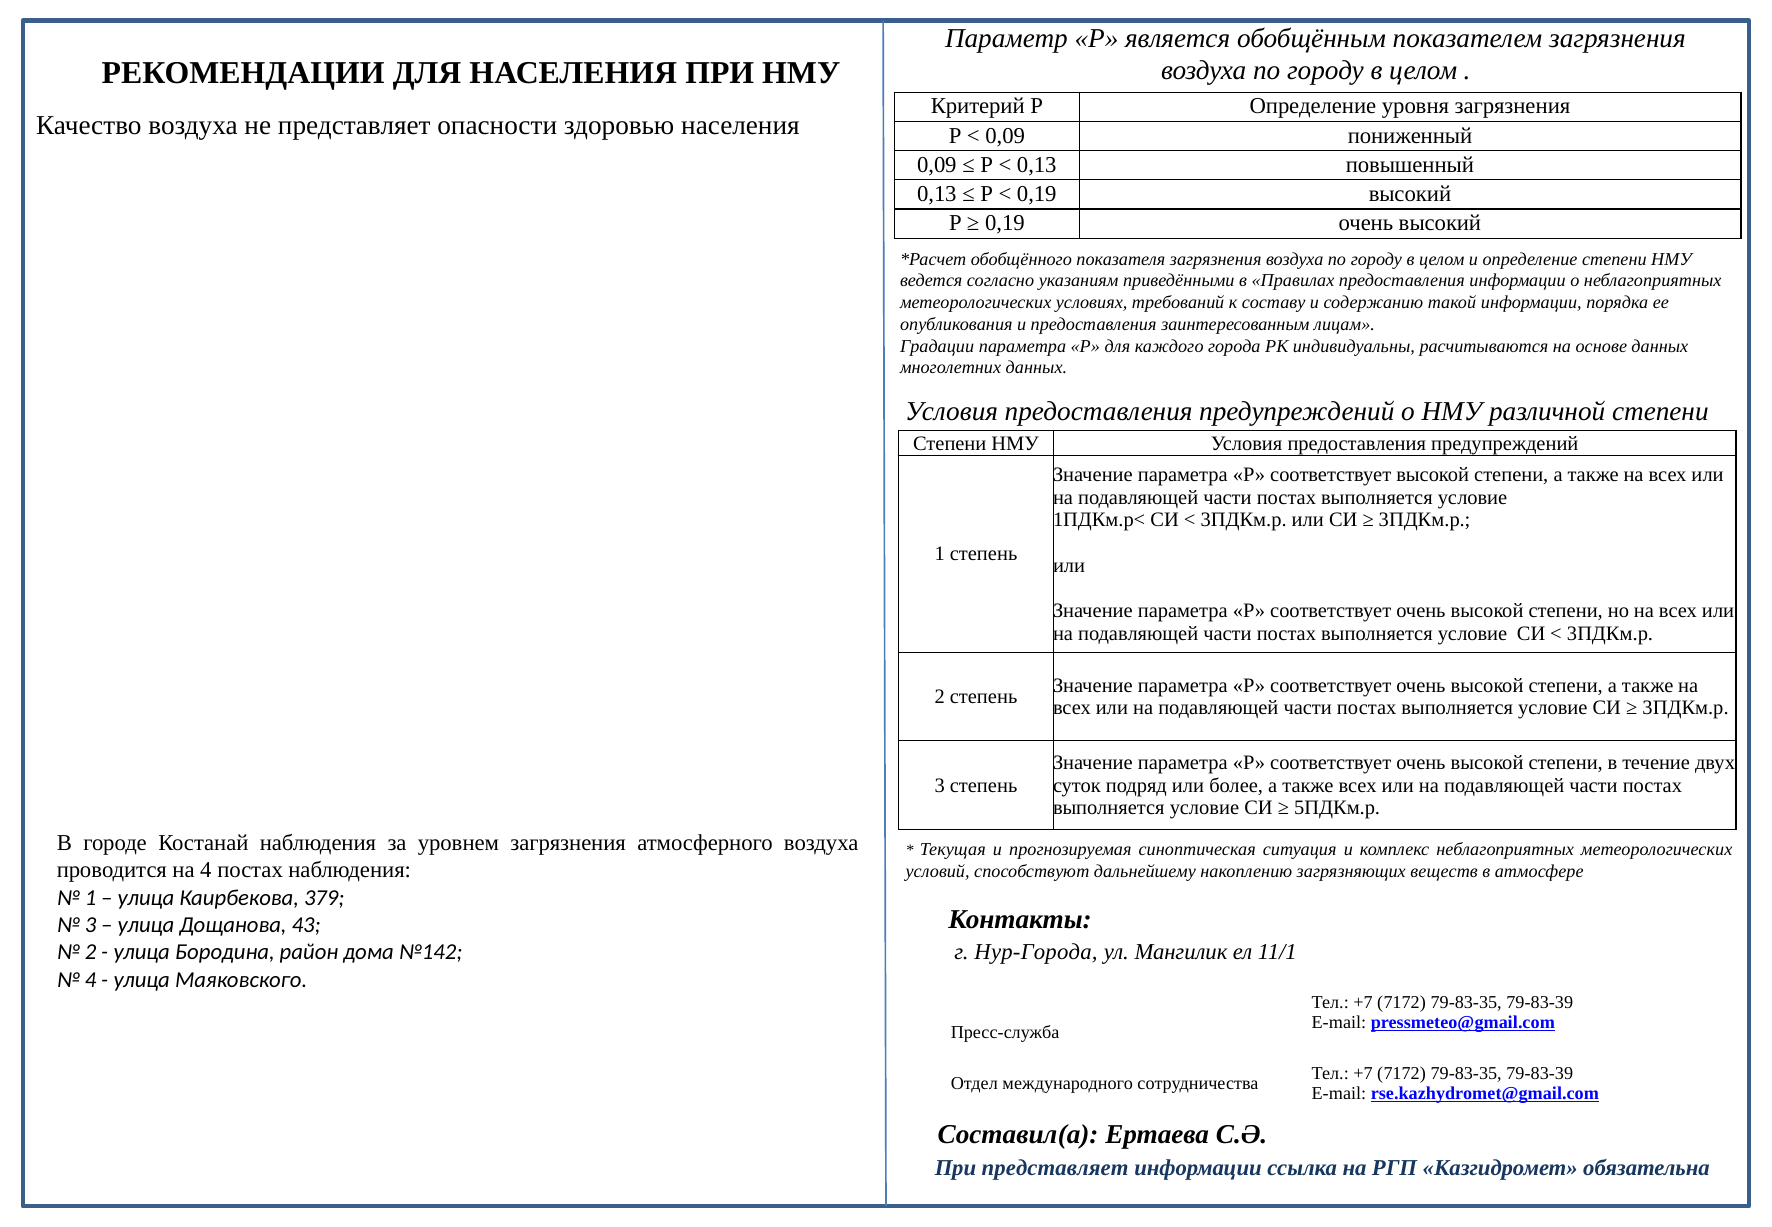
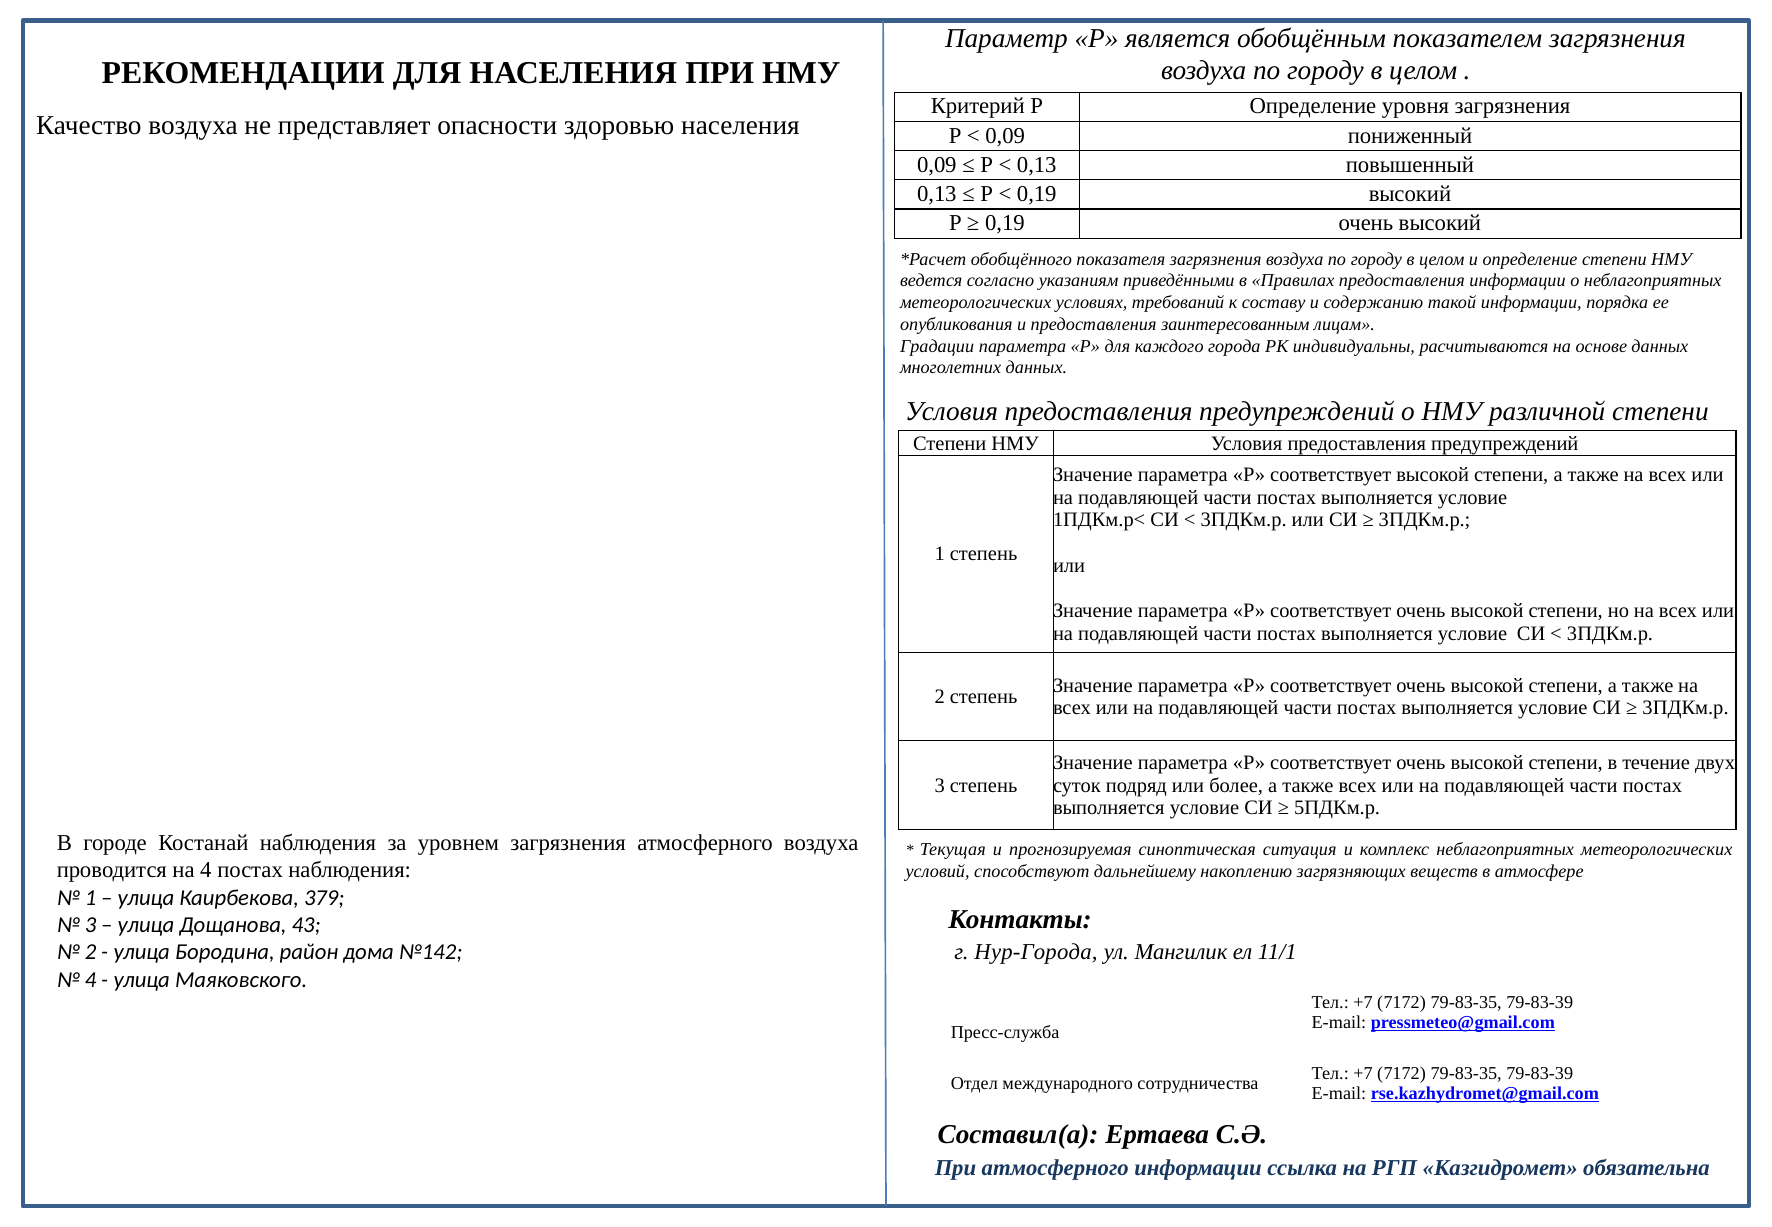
При представляет: представляет -> атмосферного (1055, 1168)
